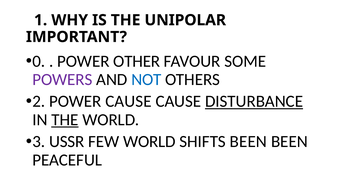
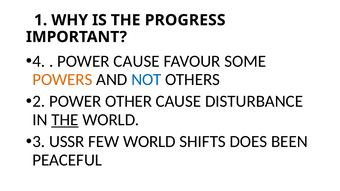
UNIPOLAR: UNIPOLAR -> PROGRESS (185, 20)
0: 0 -> 4 (39, 61)
POWER OTHER: OTHER -> CAUSE (137, 61)
POWERS colour: purple -> orange (62, 80)
POWER CAUSE: CAUSE -> OTHER (129, 102)
DISTURBANCE underline: present -> none (254, 102)
SHIFTS BEEN: BEEN -> DOES (248, 142)
